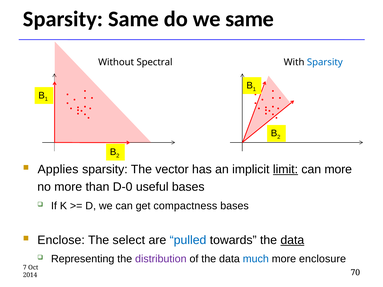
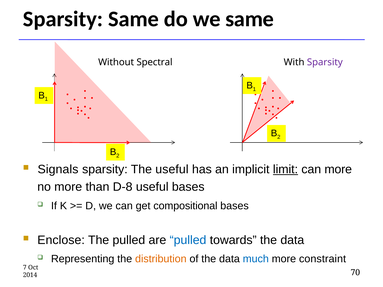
Sparsity colour: blue -> purple (325, 62)
Applies: Applies -> Signals (58, 169)
The vector: vector -> useful (172, 169)
D-0: D-0 -> D-8 (123, 187)
compactness: compactness -> compositional (185, 206)
The select: select -> pulled (129, 240)
data underline: present -> none (292, 240)
distribution colour: purple -> orange (161, 259)
enclosure: enclosure -> constraint (323, 259)
